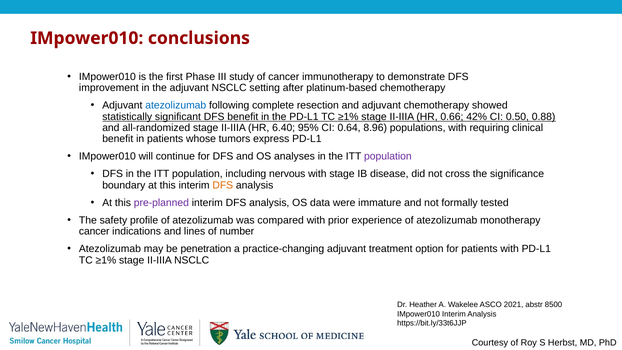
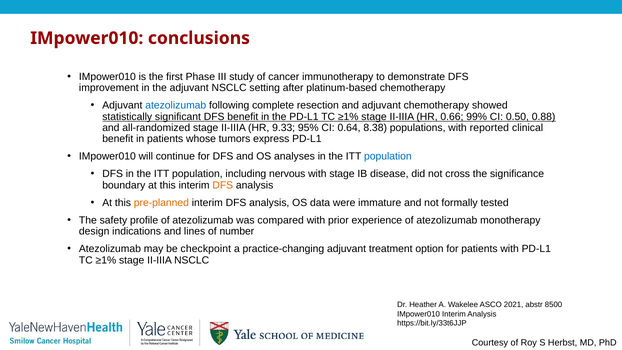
42%: 42% -> 99% (477, 117)
6.40: 6.40 -> 9.33 (284, 128)
8.96: 8.96 -> 8.38 (375, 128)
requiring: requiring -> reported (489, 128)
population colour: purple -> blue (388, 156)
pre-planned colour: purple -> orange (161, 203)
cancer: cancer -> design (94, 231)
penetration: penetration -> checkpoint (206, 249)
